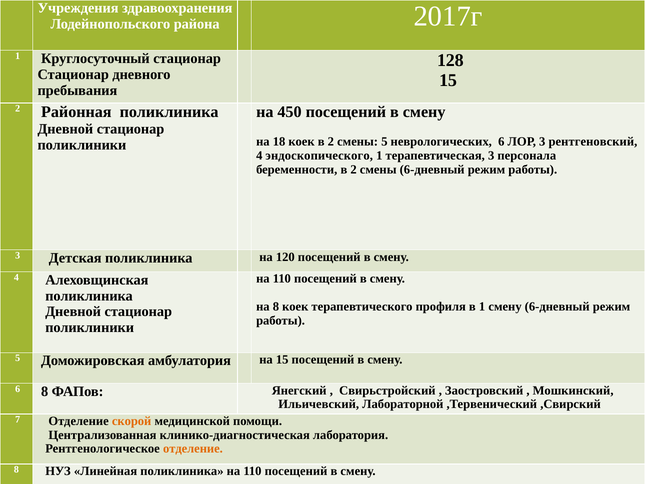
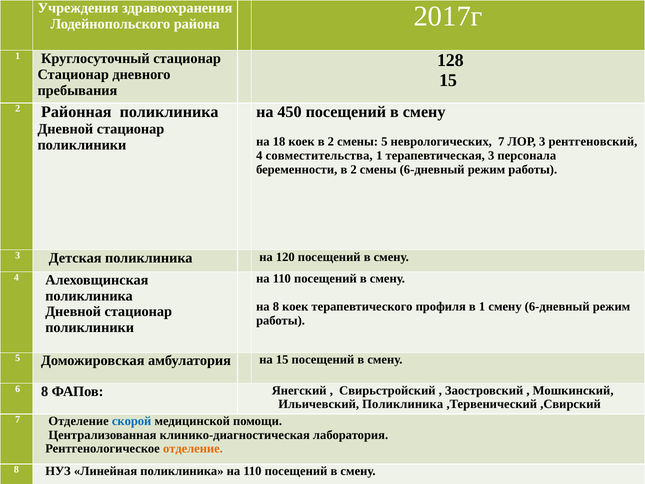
неврологических 6: 6 -> 7 (501, 142)
эндоскопического: эндоскопического -> совместительства (319, 155)
Ильичевский Лабораторной: Лабораторной -> Поликлиника (403, 404)
скорой colour: orange -> blue (132, 421)
